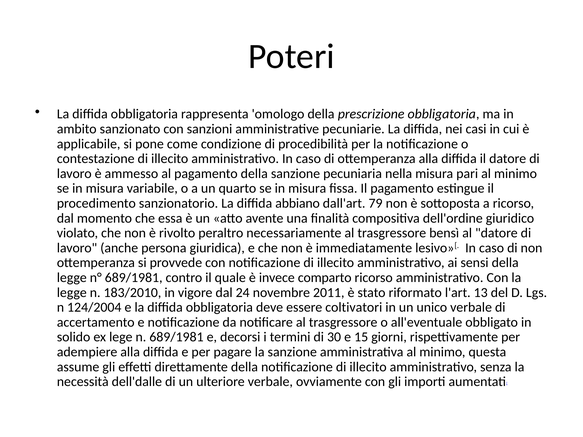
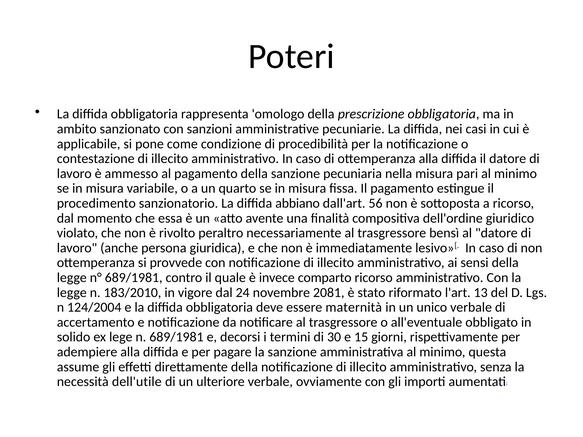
79: 79 -> 56 (376, 203)
2011: 2011 -> 2081 (329, 293)
coltivatori: coltivatori -> maternità (354, 308)
dell'dalle: dell'dalle -> dell'utile (137, 382)
